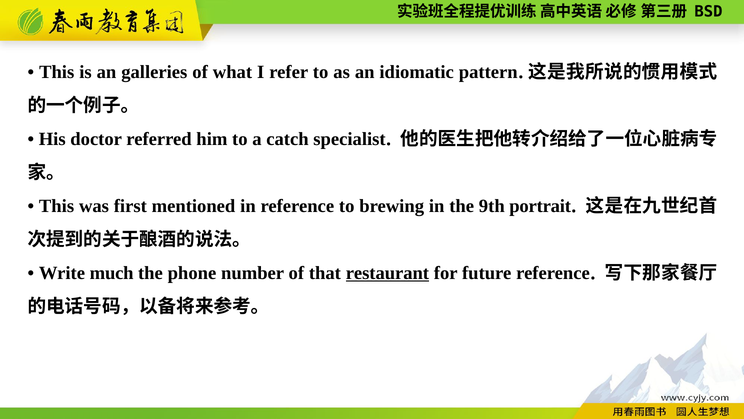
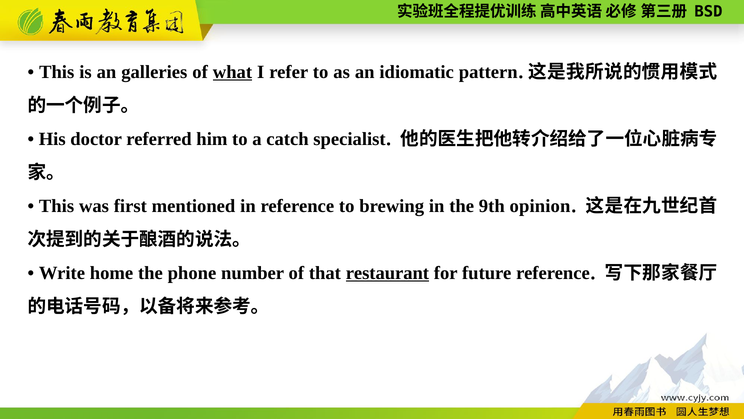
what underline: none -> present (232, 72)
portrait: portrait -> opinion (540, 206)
much: much -> home (112, 273)
